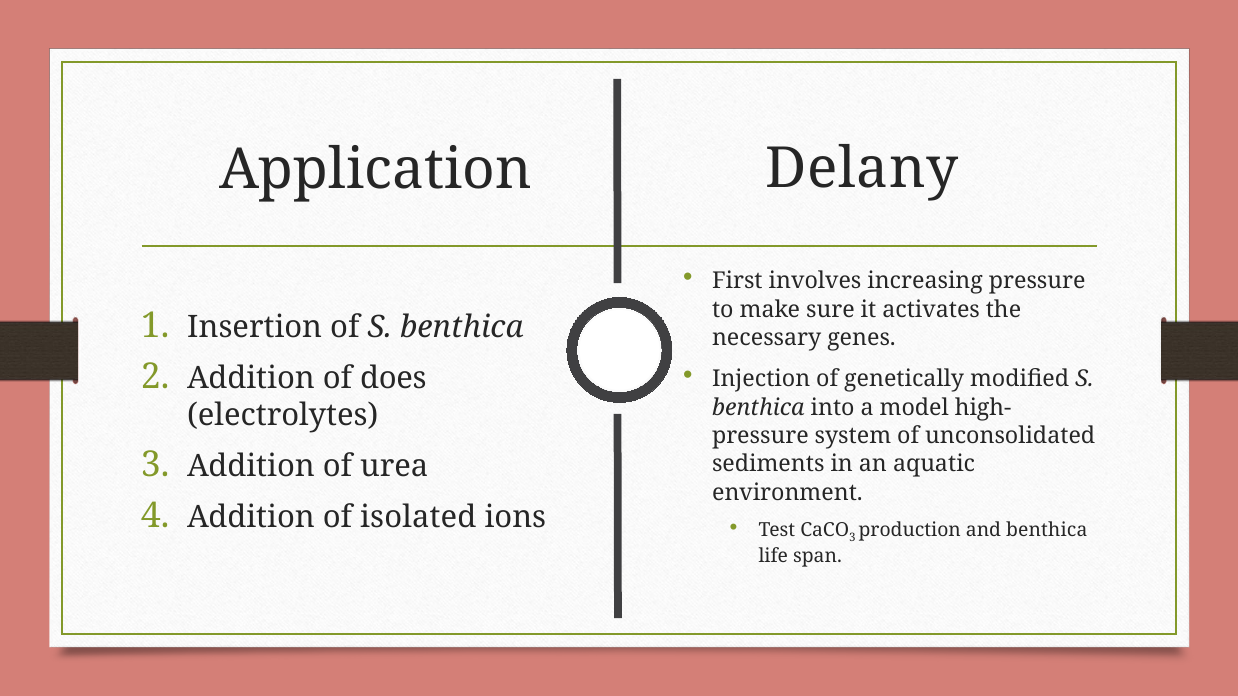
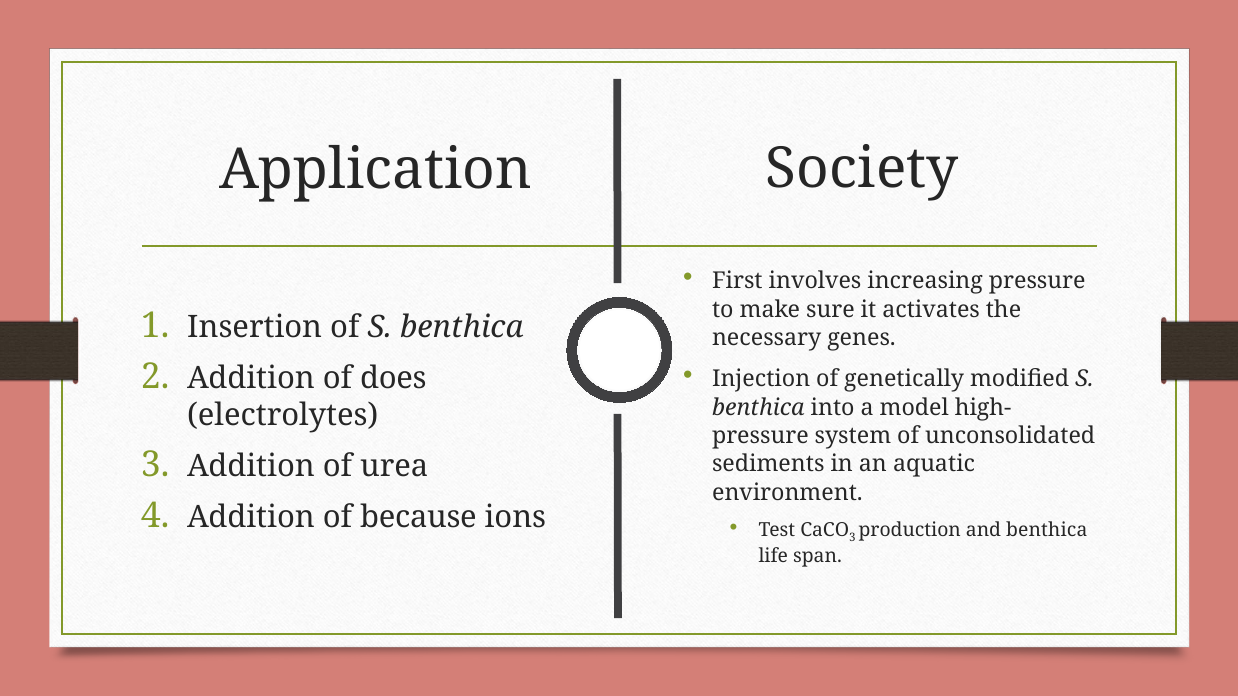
Delany: Delany -> Society (862, 169)
isolated: isolated -> because (418, 517)
